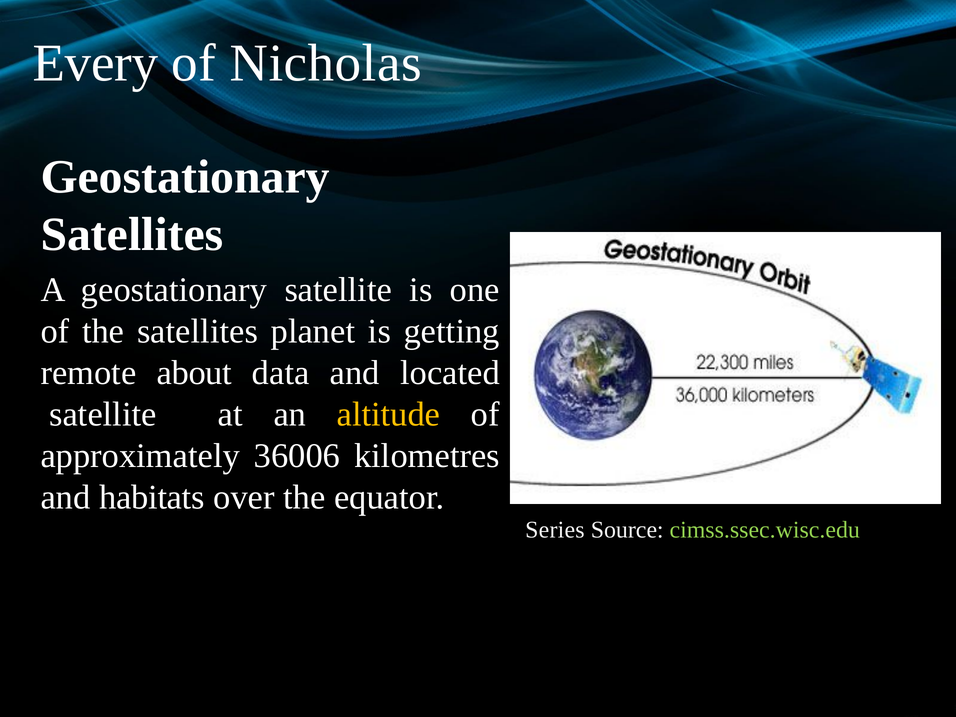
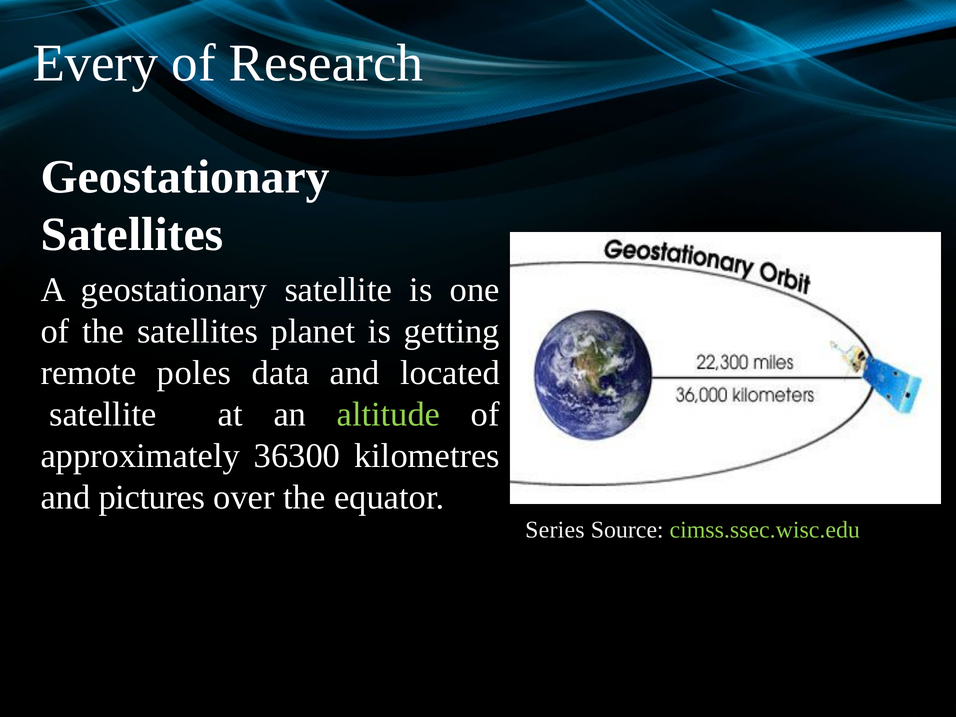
Nicholas: Nicholas -> Research (326, 63)
about: about -> poles (194, 373)
altitude colour: yellow -> light green (389, 414)
36006: 36006 -> 36300 (297, 456)
habitats: habitats -> pictures (152, 497)
